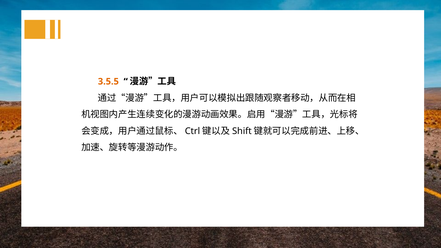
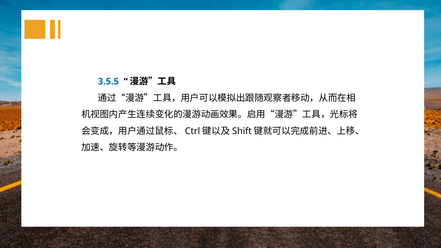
3.5.5 colour: orange -> blue (108, 81)
